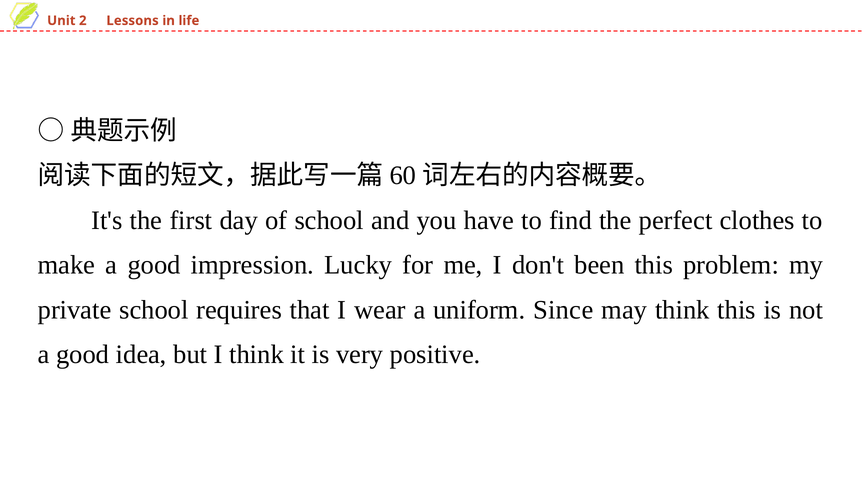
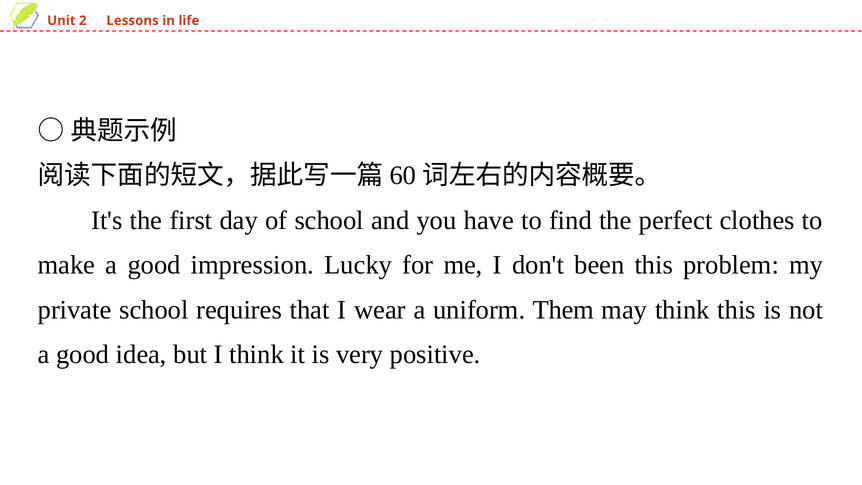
Since: Since -> Them (564, 310)
